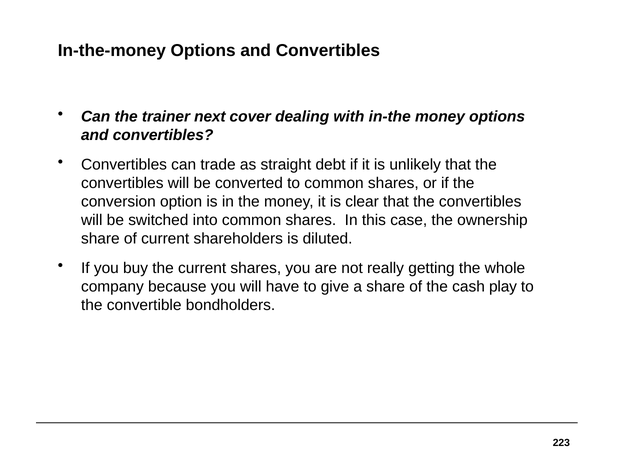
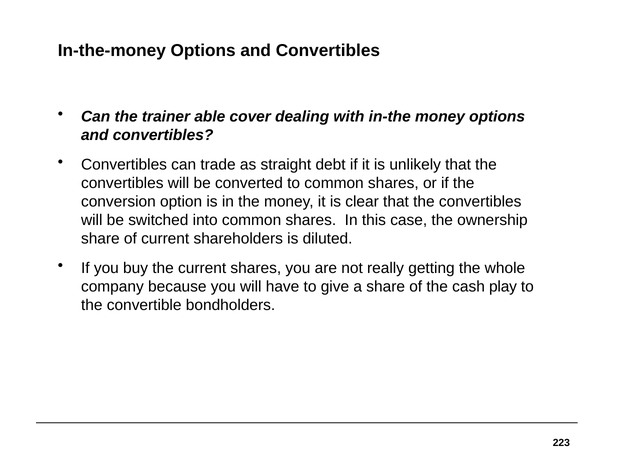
next: next -> able (210, 117)
